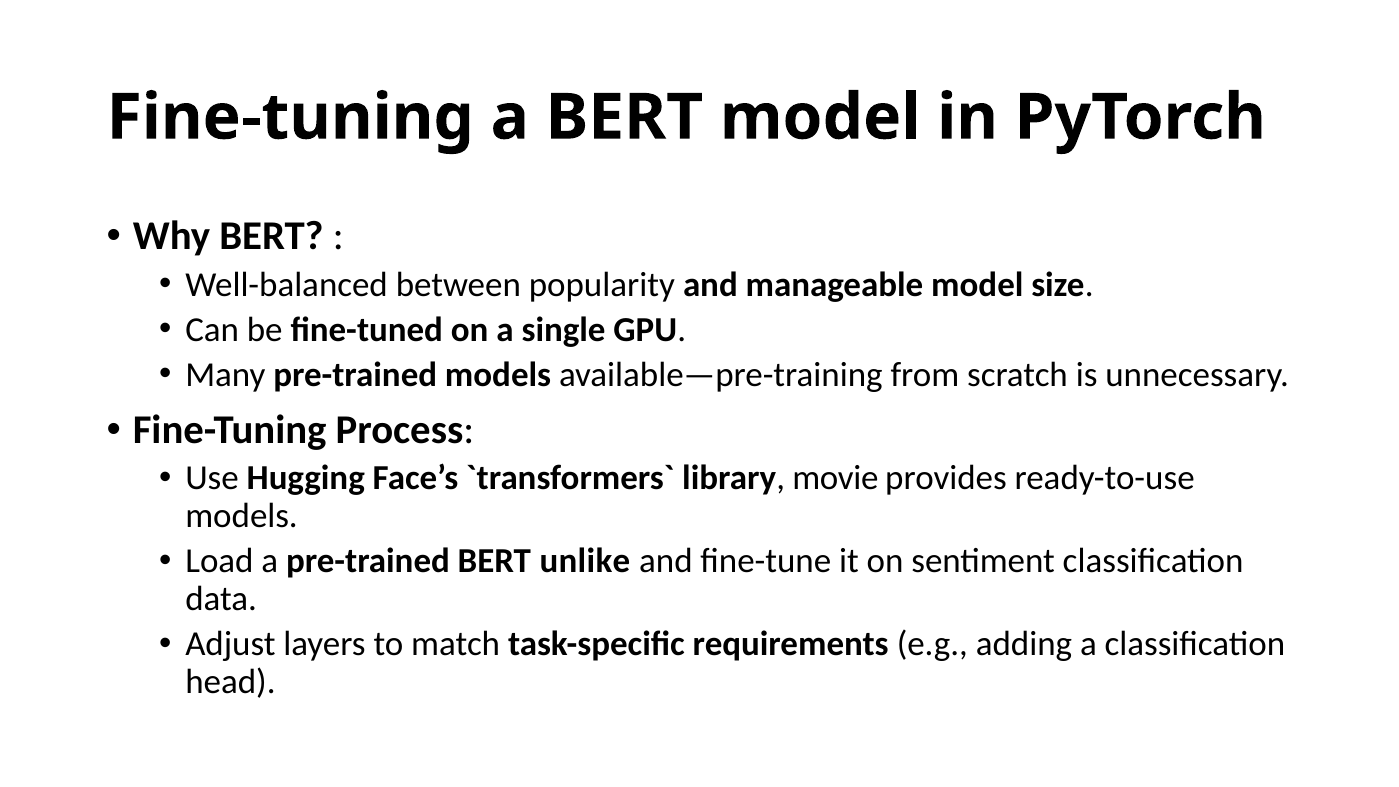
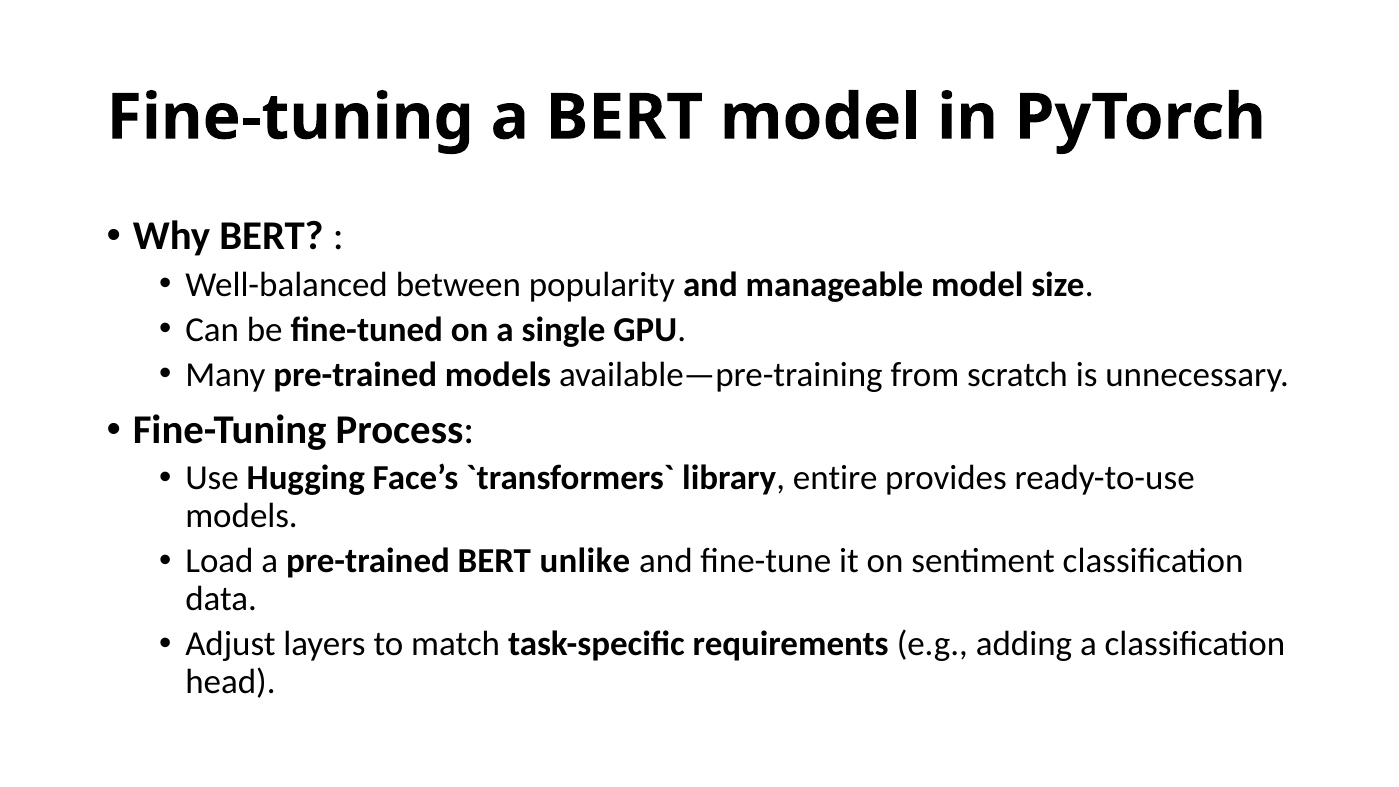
movie: movie -> entire (835, 478)
